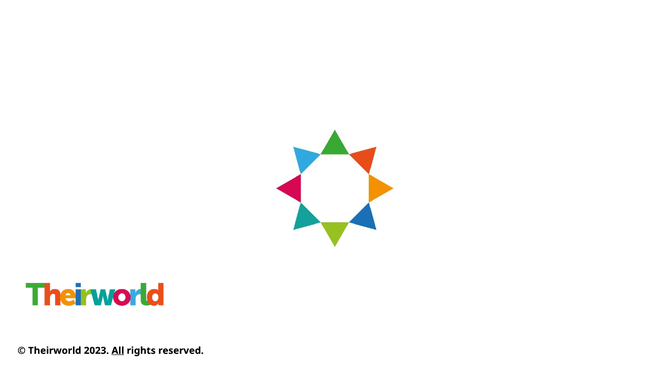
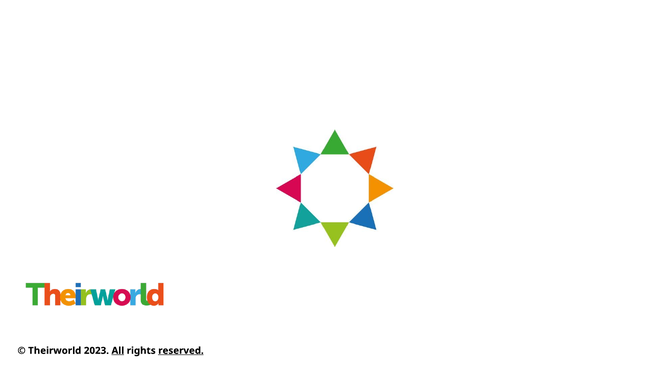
reserved underline: none -> present (181, 351)
